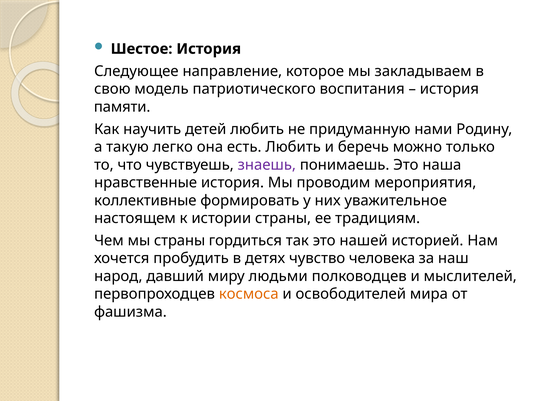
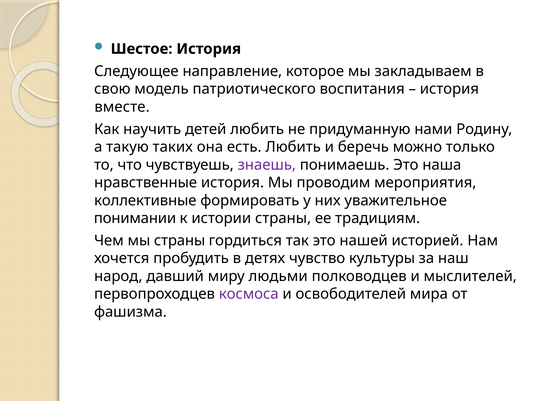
памяти: памяти -> вместе (122, 107)
легко: легко -> таких (173, 147)
настоящем: настоящем -> понимании (135, 218)
человека: человека -> культуры (382, 259)
космоса colour: orange -> purple (249, 294)
